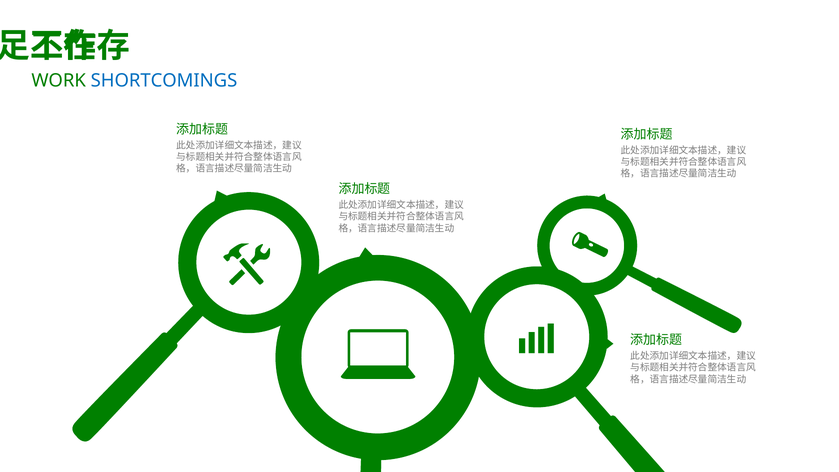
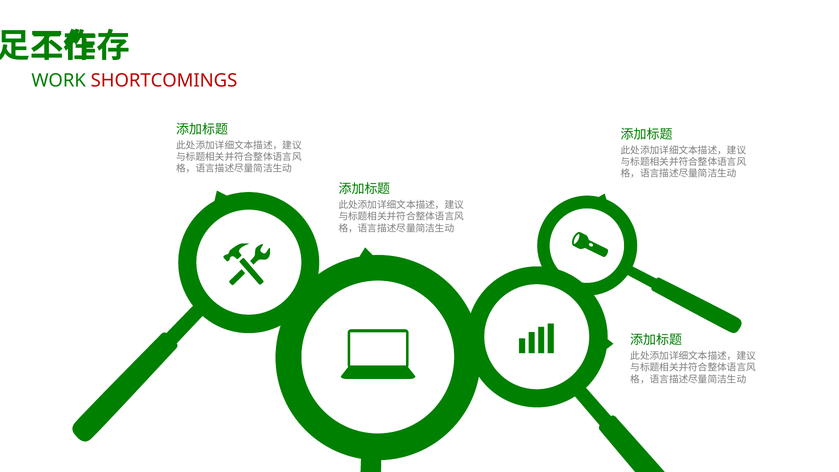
SHORTCOMINGS colour: blue -> red (164, 81)
